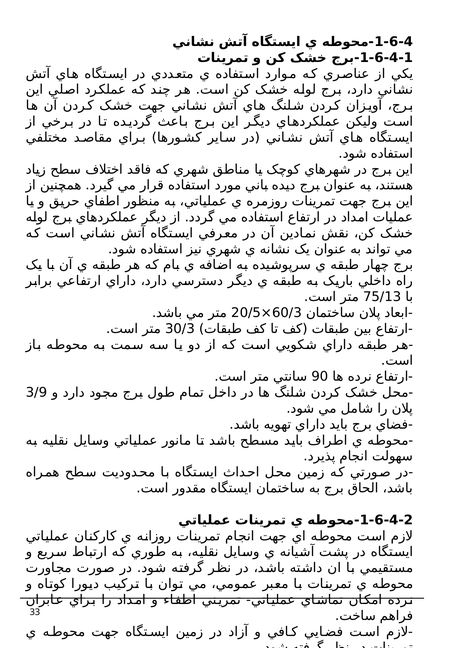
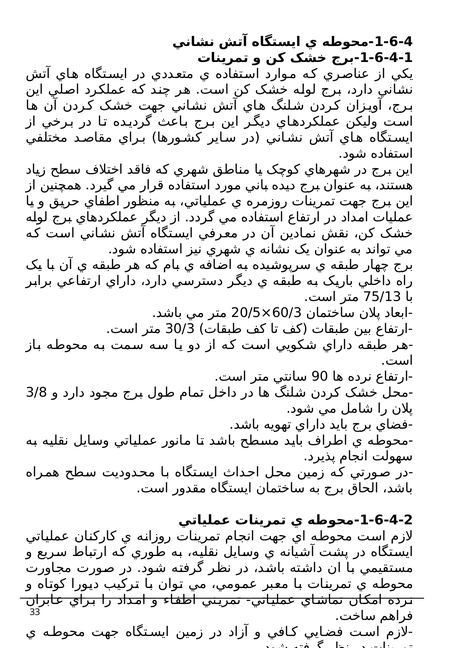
3/9: 3/9 -> 3/8 (37, 393)
